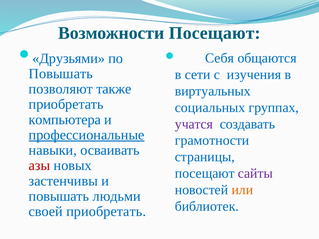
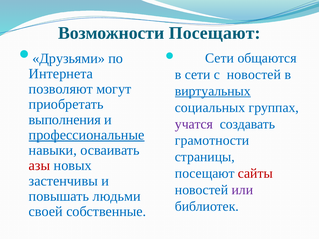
Себя: Себя -> Сети (220, 58)
Повышать: Повышать -> Интернета (61, 74)
с изучения: изучения -> новостей (254, 75)
также: также -> могут (114, 89)
виртуальных underline: none -> present (213, 91)
компьютера: компьютера -> выполнения (65, 120)
сайты colour: purple -> red (255, 174)
или colour: orange -> purple (242, 190)
своей приобретать: приобретать -> собственные (106, 212)
